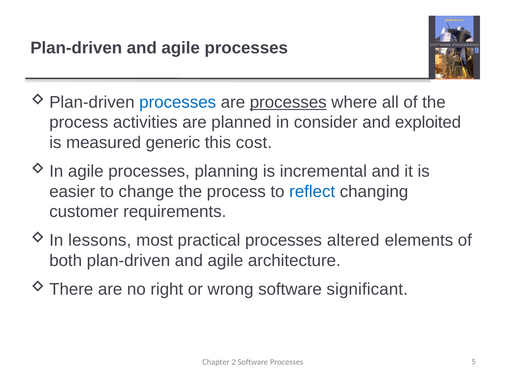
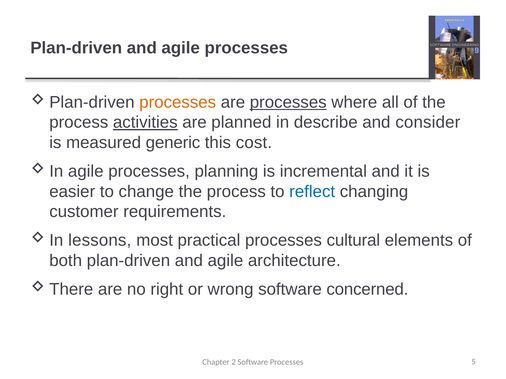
processes colour: blue -> orange (178, 102)
activities underline: none -> present (145, 123)
consider: consider -> describe (326, 123)
exploited: exploited -> consider (428, 123)
altered: altered -> cultural (353, 241)
significant: significant -> concerned (367, 290)
